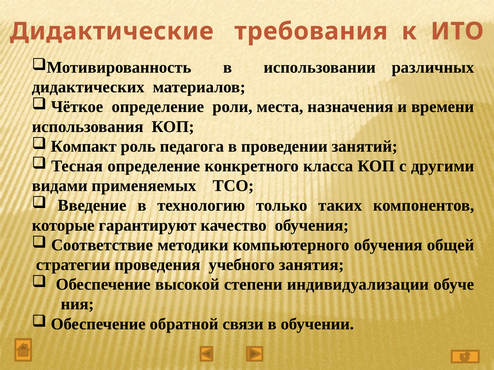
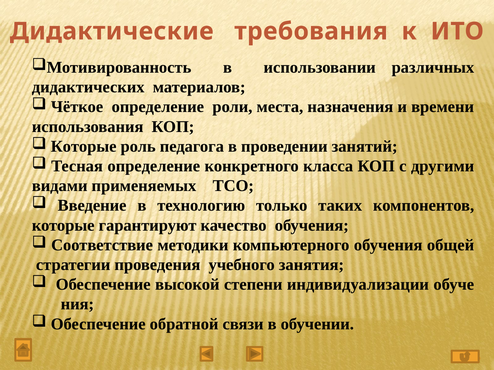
Компакт: Компакт -> Которые (84, 147)
